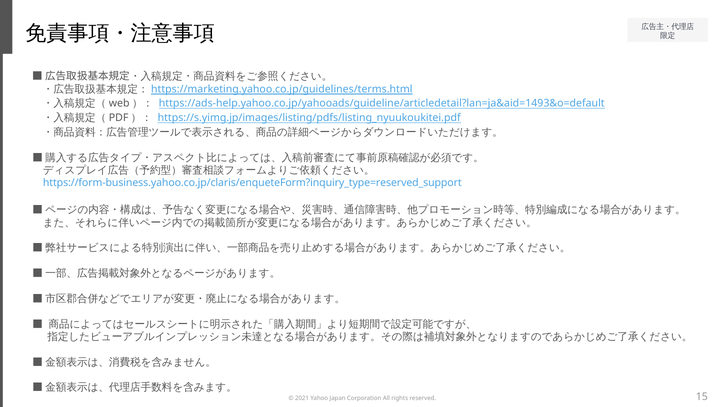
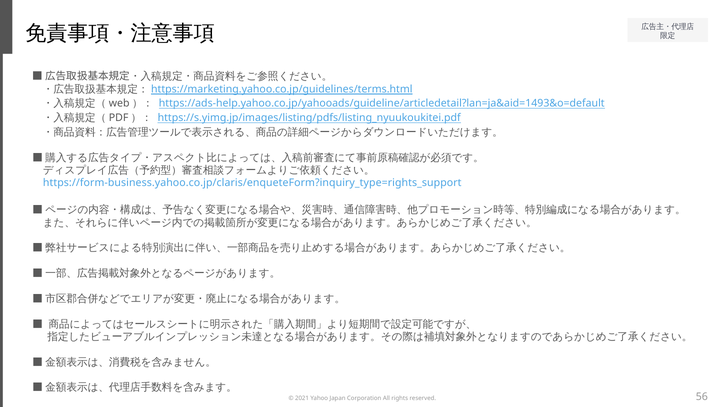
https://form-business.yahoo.co.jp/claris/enqueteForm?inquiry_type=reserved_support: https://form-business.yahoo.co.jp/claris/enqueteForm?inquiry_type=reserved_support -> https://form-business.yahoo.co.jp/claris/enqueteForm?inquiry_type=rights_support (252, 183)
15: 15 -> 56 (702, 397)
